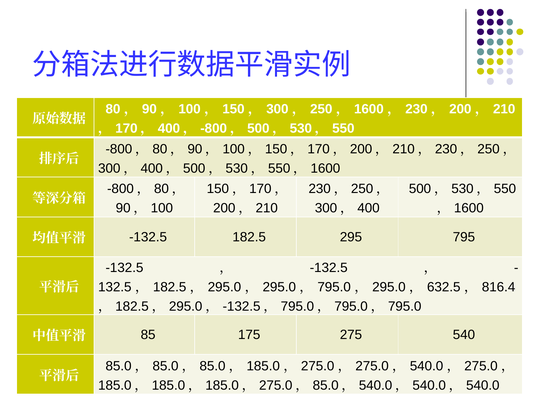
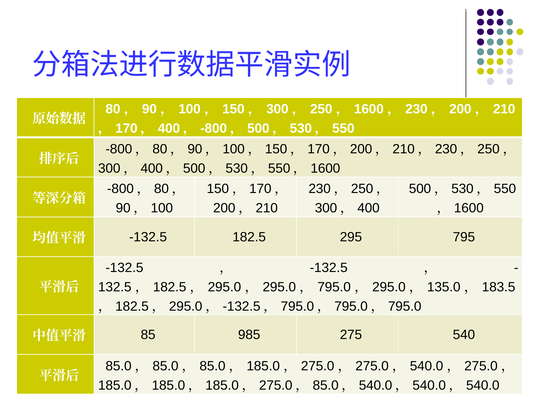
632.5: 632.5 -> 135.0 (444, 286)
816.4: 816.4 -> 183.5 (499, 286)
175: 175 -> 985 (249, 334)
